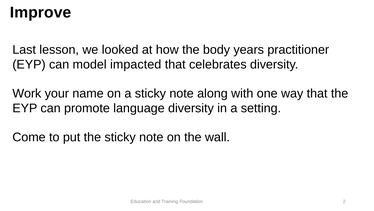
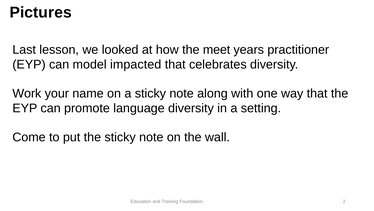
Improve: Improve -> Pictures (41, 12)
body: body -> meet (217, 50)
